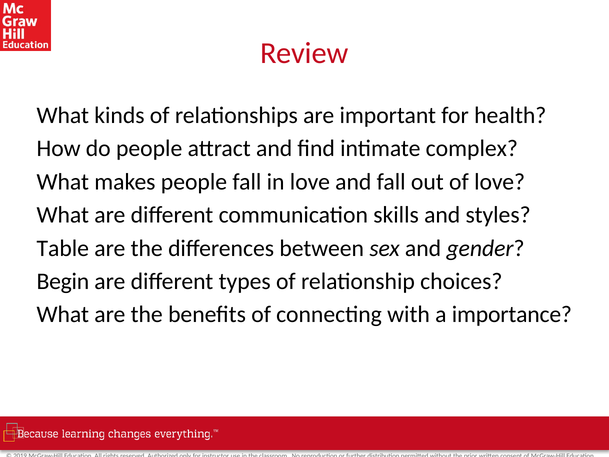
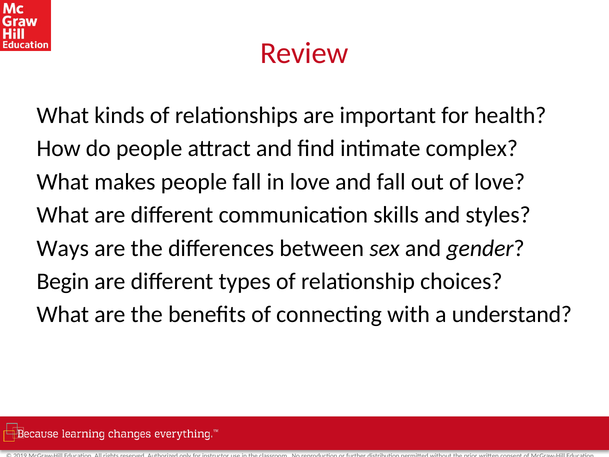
Table: Table -> Ways (63, 248)
importance: importance -> understand (512, 314)
